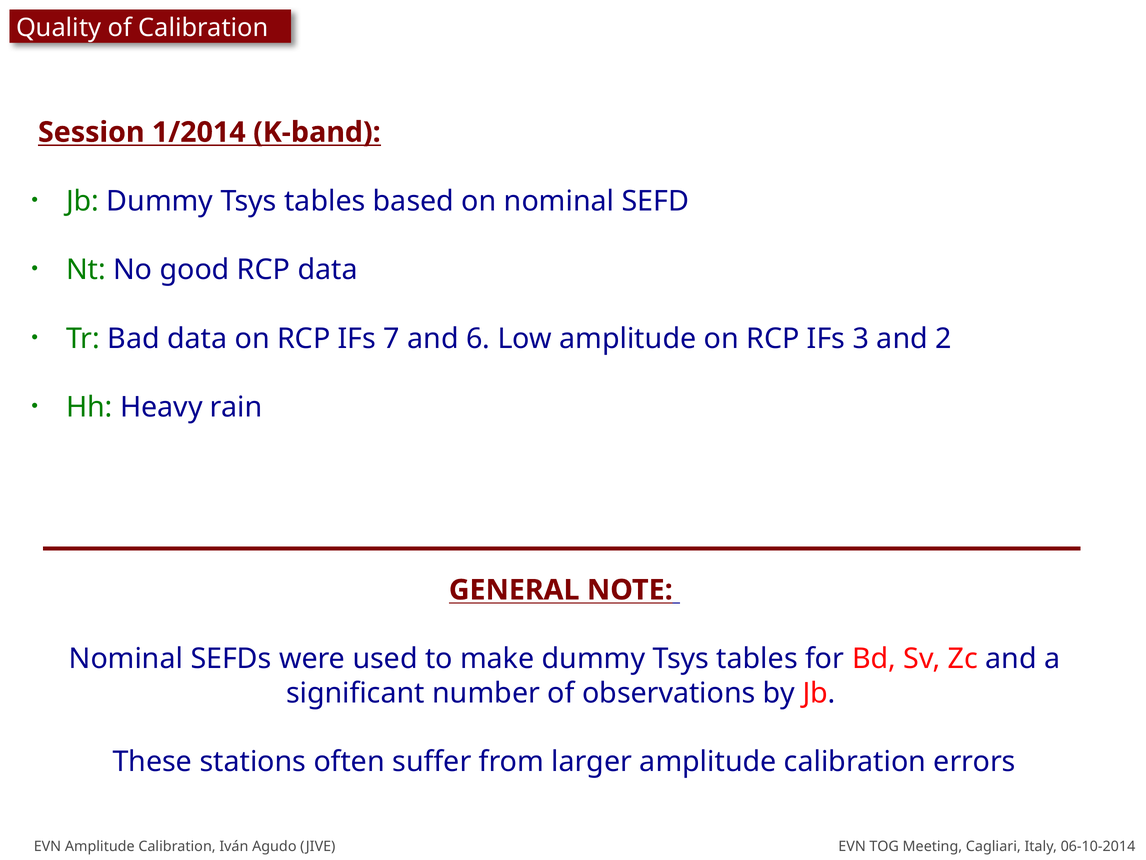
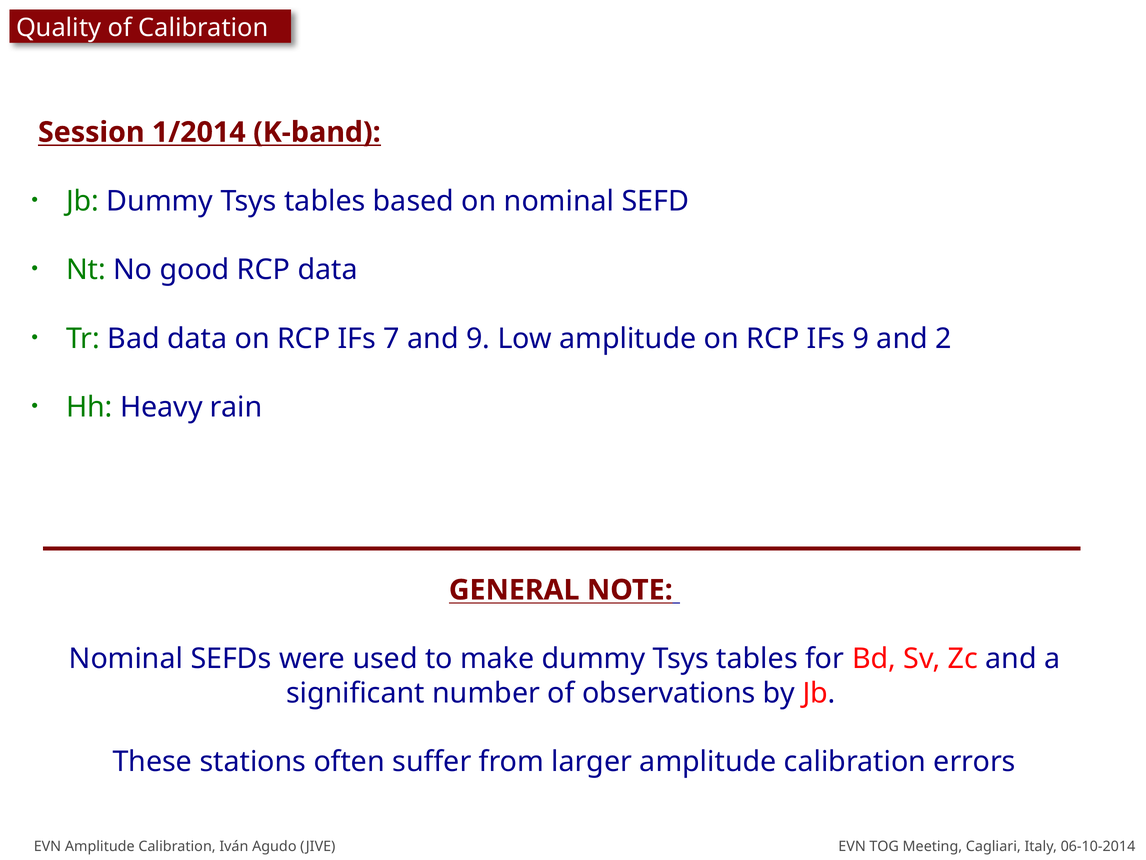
and 6: 6 -> 9 (478, 338)
IFs 3: 3 -> 9 (861, 338)
